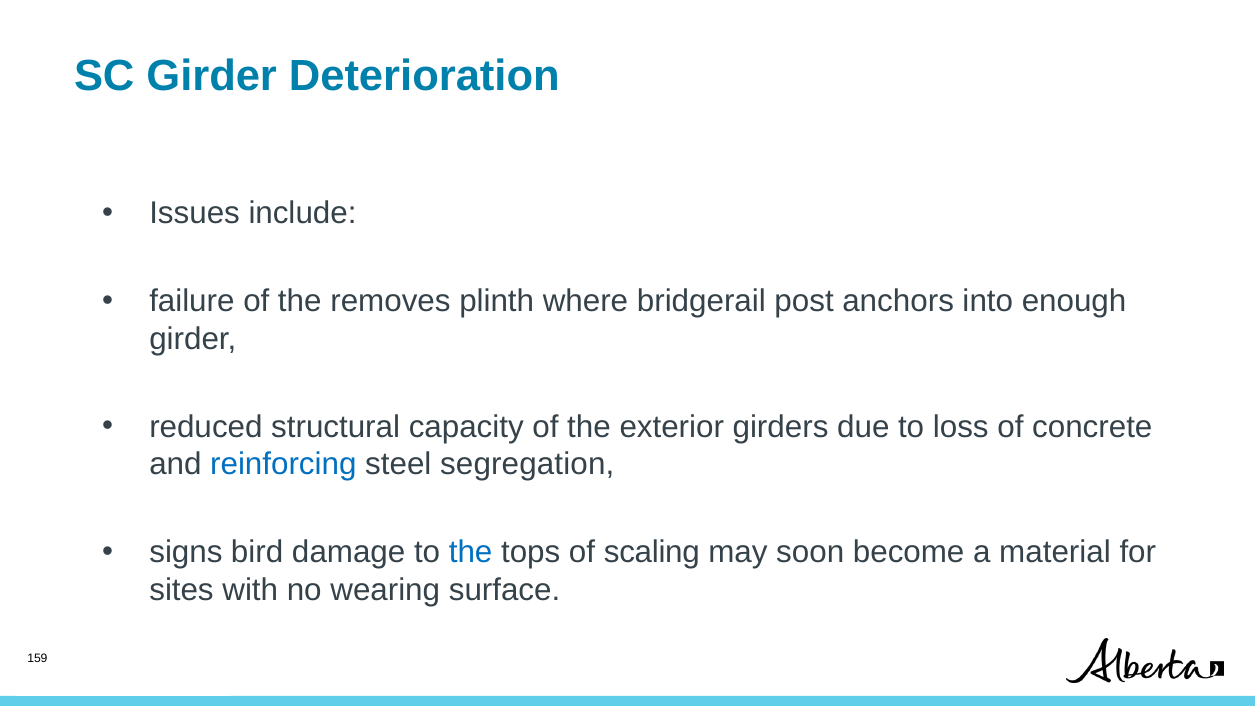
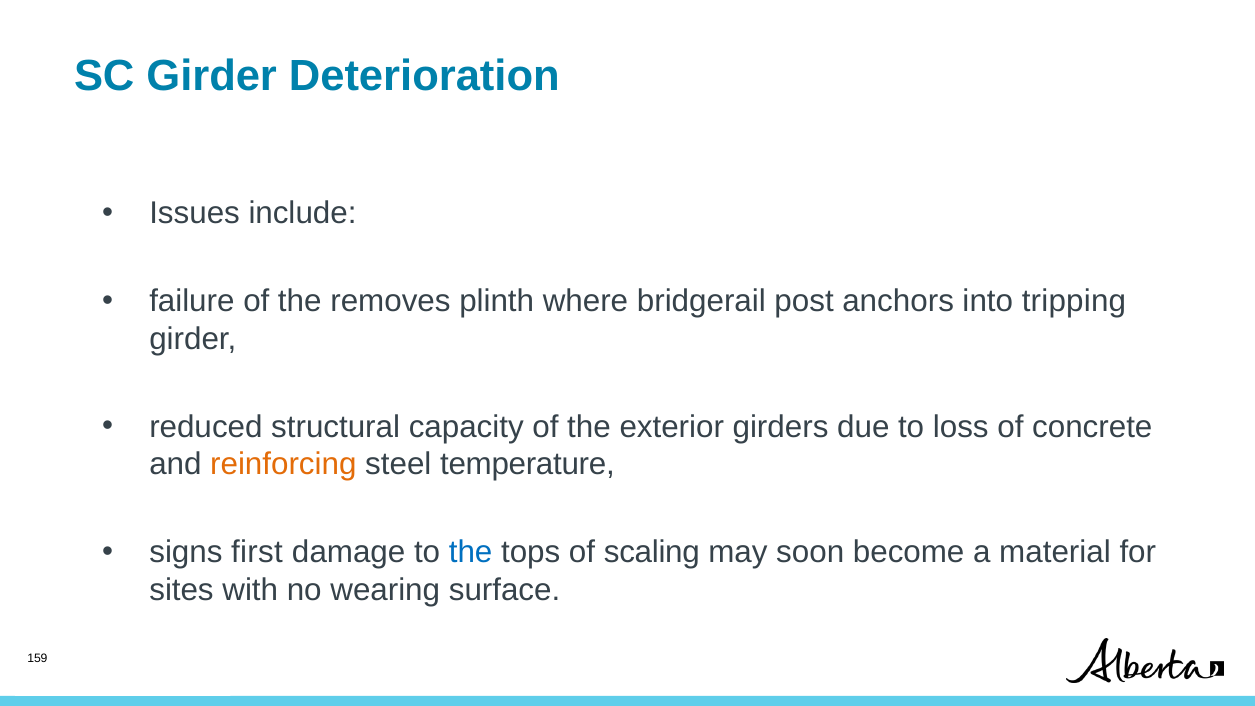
enough: enough -> tripping (1074, 301)
reinforcing colour: blue -> orange (283, 465)
segregation: segregation -> temperature (527, 465)
bird: bird -> first (257, 552)
